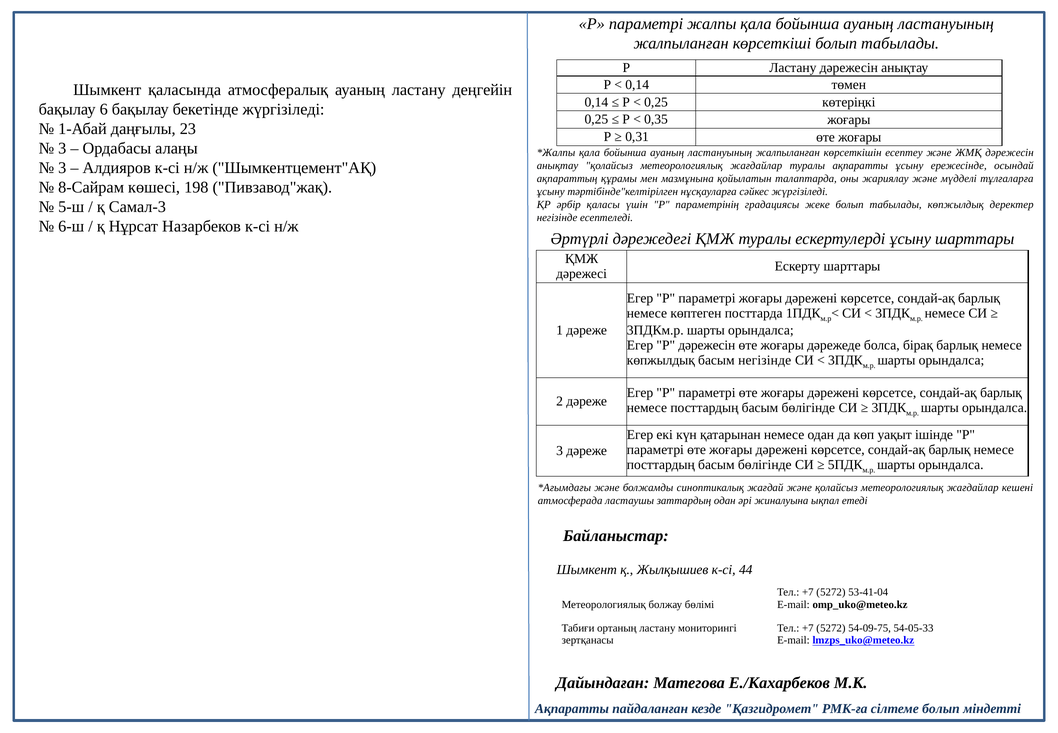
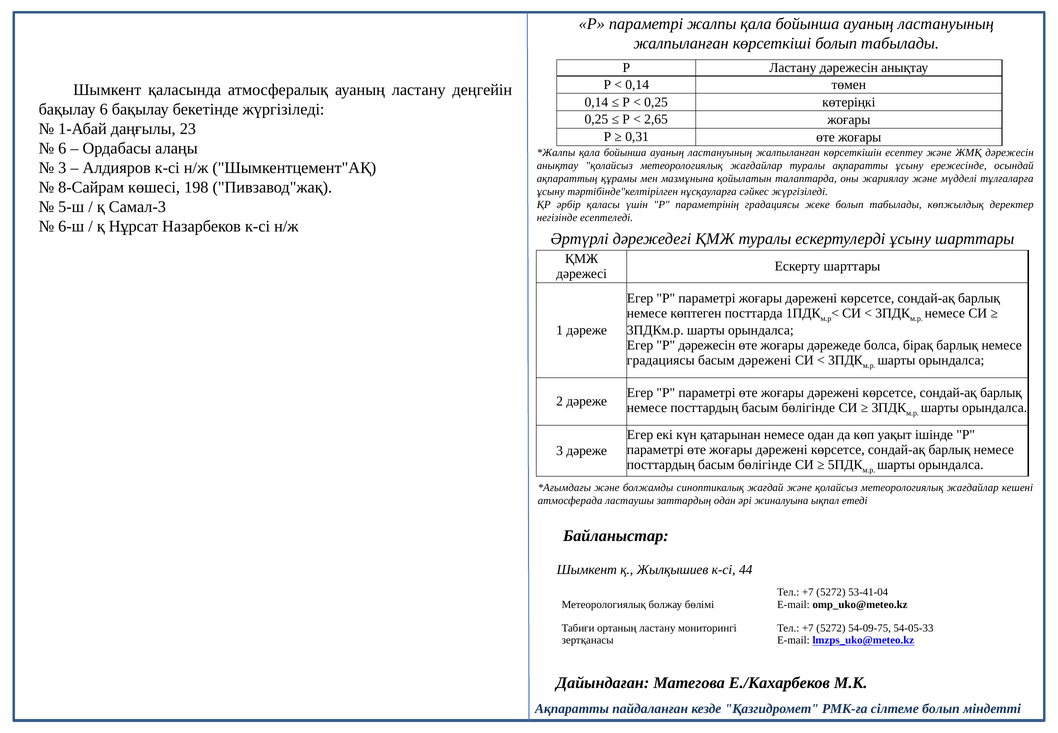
0,35: 0,35 -> 2,65 (656, 119)
3: 3 -> 6 (62, 148)
көпжылдық: көпжылдық -> градациясы (661, 360)
басым негізінде: негізінде -> дәрежені (765, 360)
